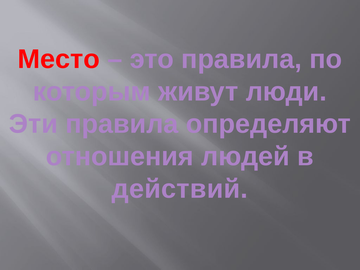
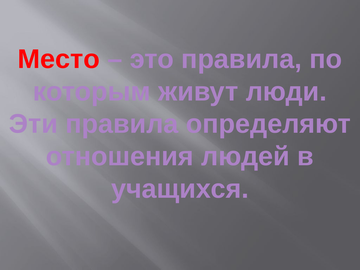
действий: действий -> учащихся (180, 189)
